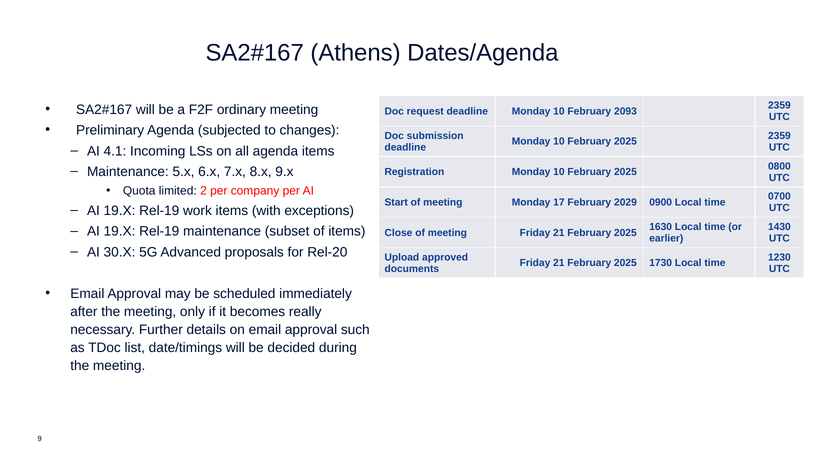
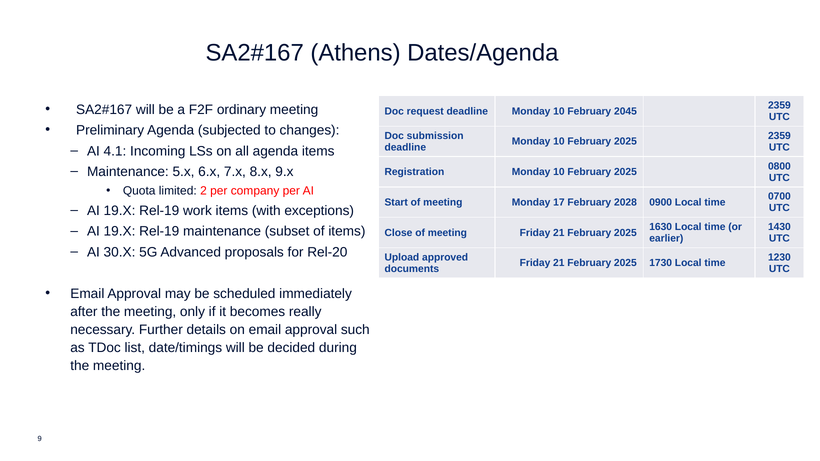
2093: 2093 -> 2045 (625, 111)
2029: 2029 -> 2028 (625, 202)
